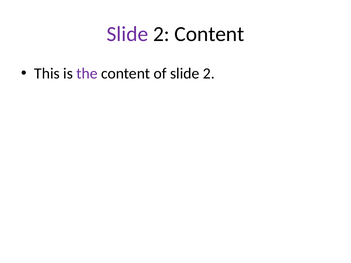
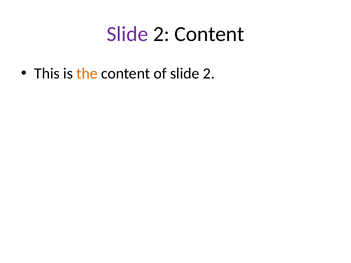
the colour: purple -> orange (87, 74)
